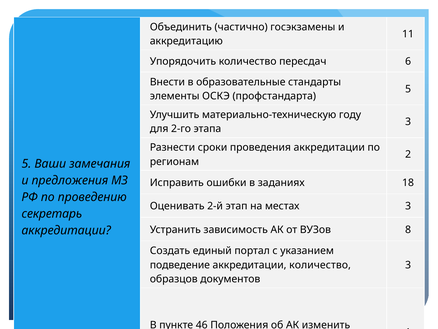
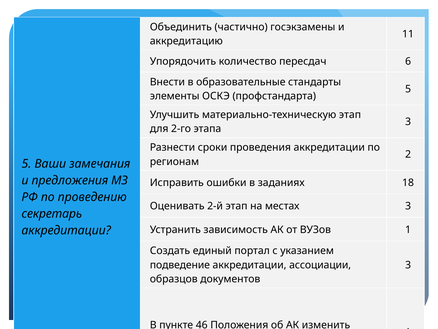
материально-техническую году: году -> этап (350, 115)
ВУЗов 8: 8 -> 1 (408, 229)
аккредитации количество: количество -> ассоциации (320, 265)
